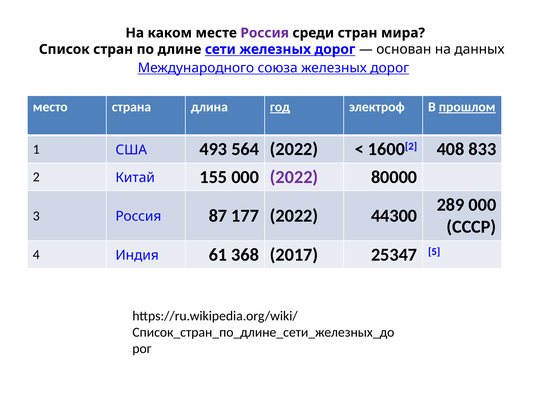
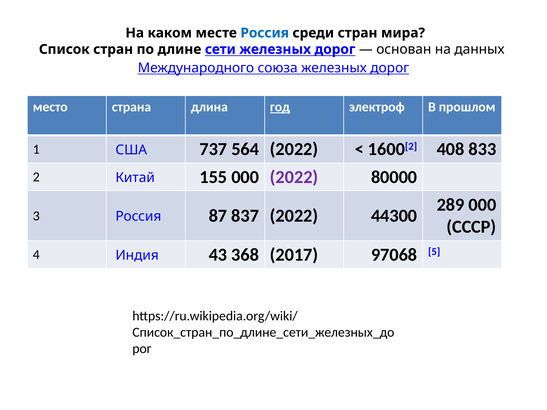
Россия colour: purple -> blue (265, 33)
прошлом underline: present -> none (467, 107)
493: 493 -> 737 (213, 149)
177: 177 -> 837 (245, 216)
61: 61 -> 43 (218, 255)
25347: 25347 -> 97068 (394, 255)
